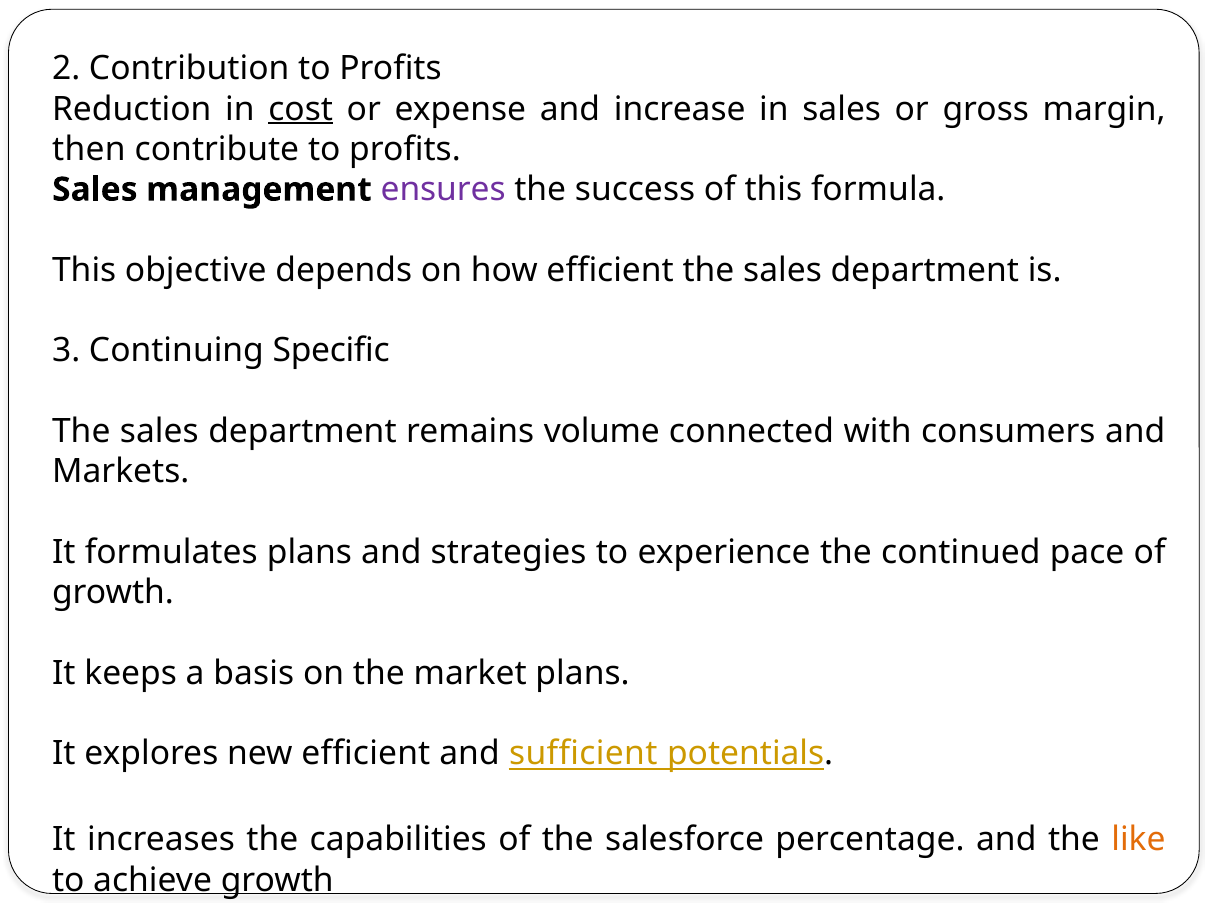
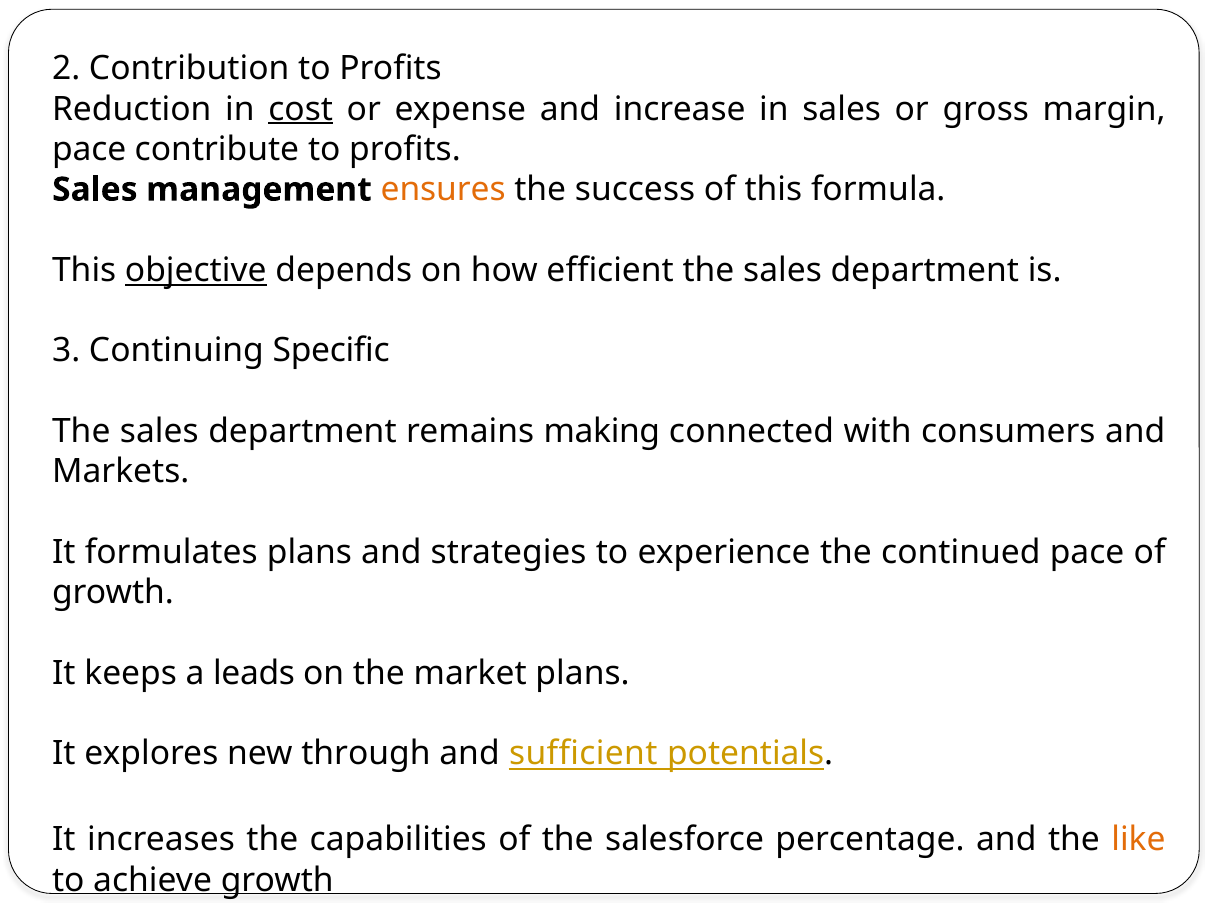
then: then -> pace (89, 149)
ensures colour: purple -> orange (443, 190)
objective underline: none -> present (196, 270)
volume: volume -> making (602, 431)
basis: basis -> leads (254, 673)
new efficient: efficient -> through (366, 754)
